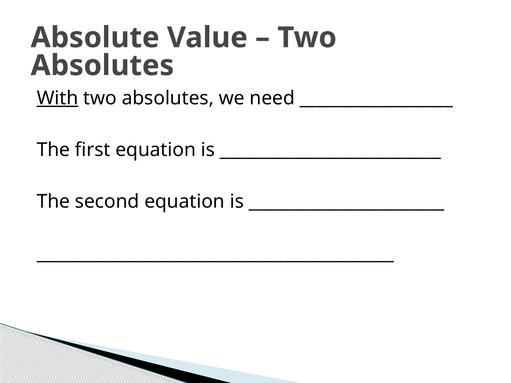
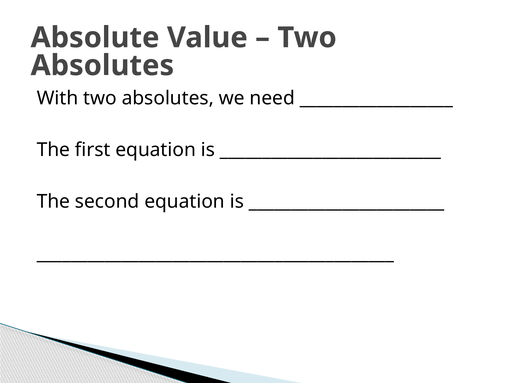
With underline: present -> none (57, 98)
